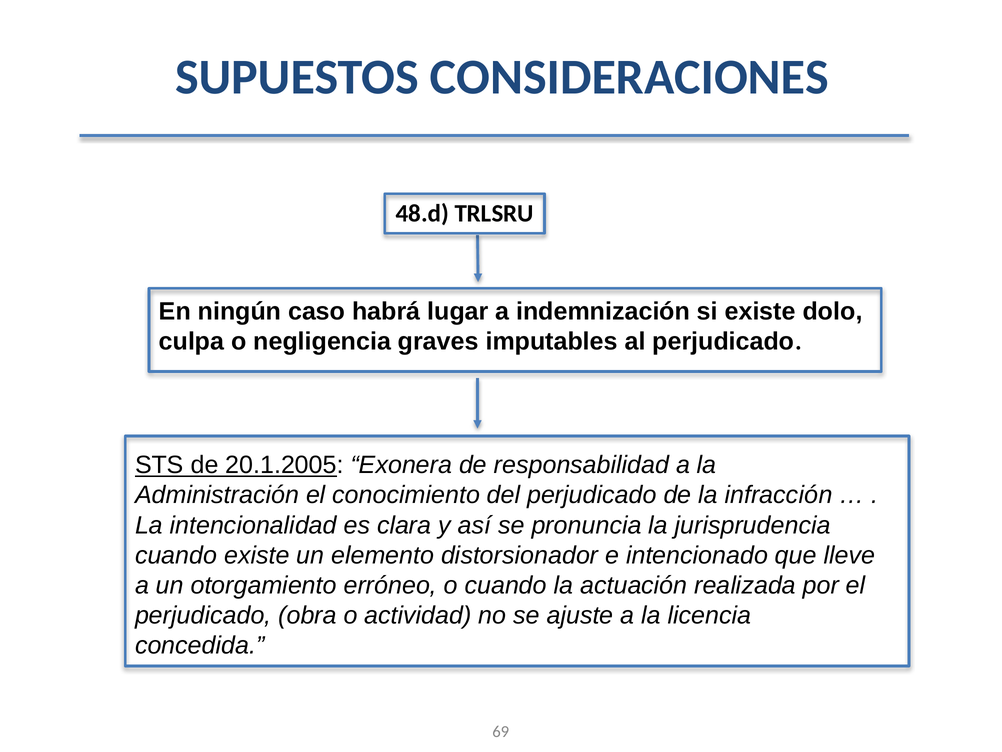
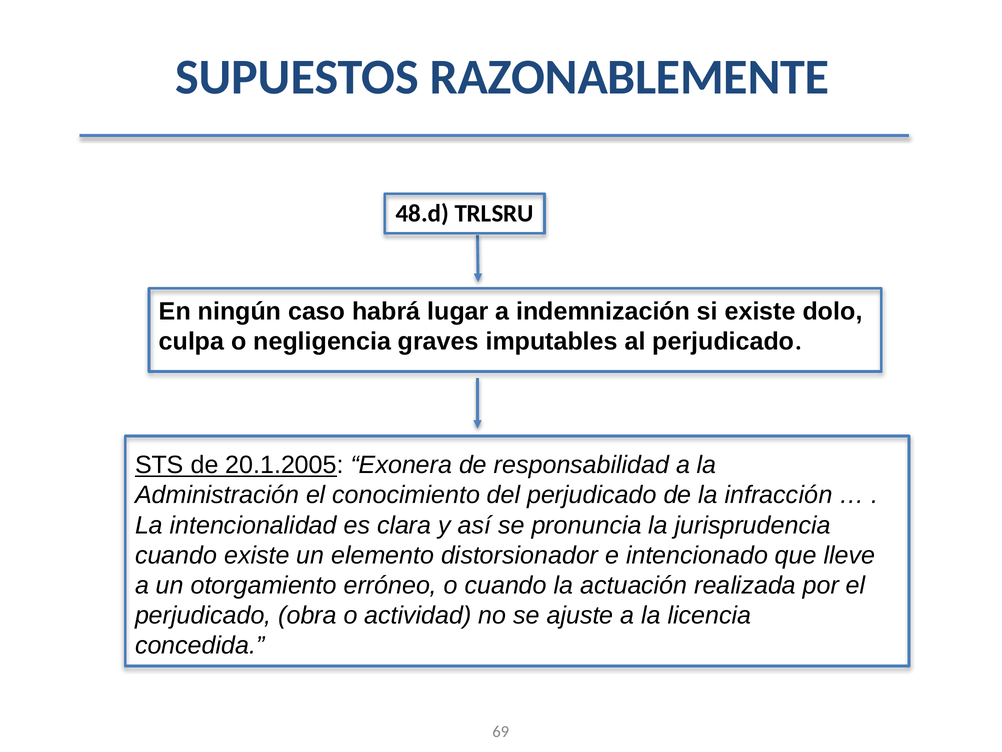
CONSIDERACIONES: CONSIDERACIONES -> RAZONABLEMENTE (630, 77)
